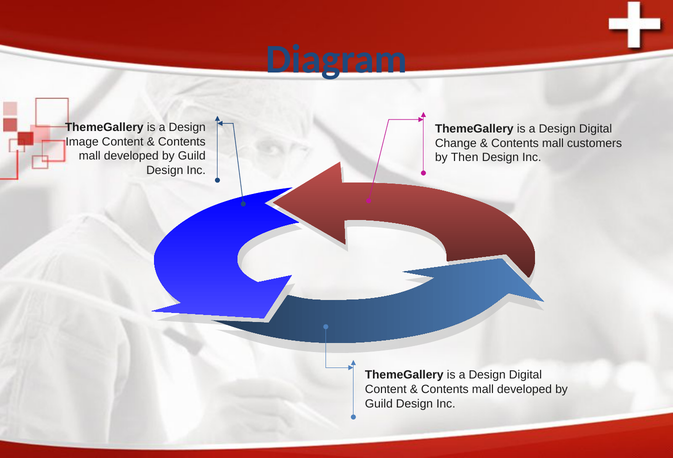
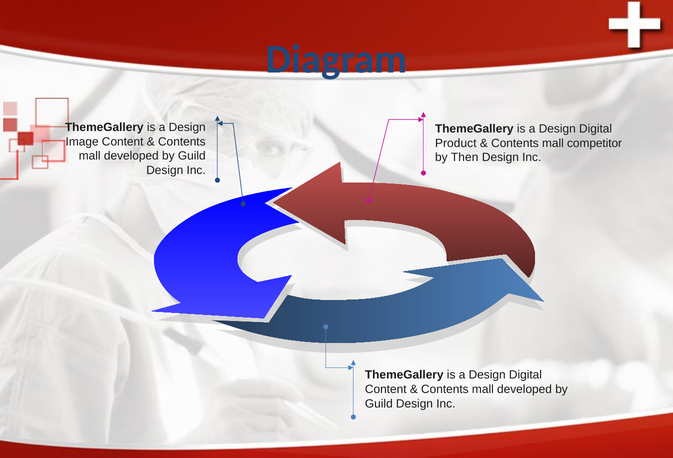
Change: Change -> Product (456, 143)
customers: customers -> competitor (595, 143)
